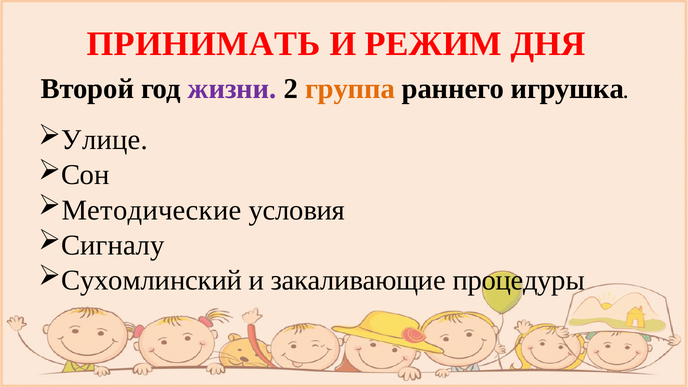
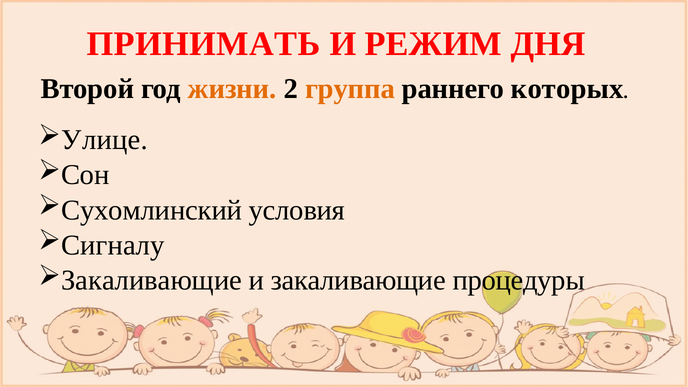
жизни colour: purple -> orange (232, 89)
игрушка: игрушка -> которых (567, 89)
Методические: Методические -> Сухомлинский (152, 210)
Сухомлинский: Сухомлинский -> Закаливающие (152, 280)
